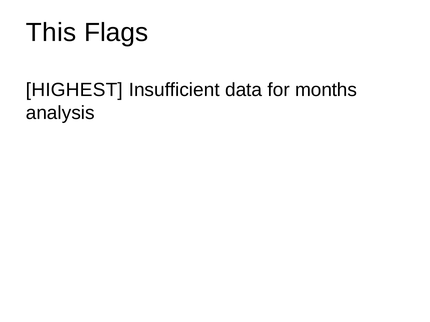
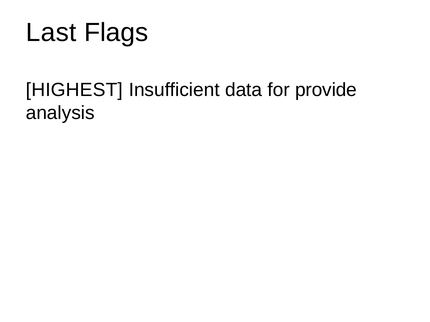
This: This -> Last (51, 33)
months: months -> provide (326, 90)
